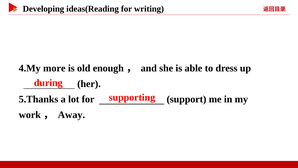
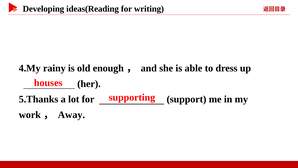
more: more -> rainy (54, 68)
during: during -> houses (48, 83)
